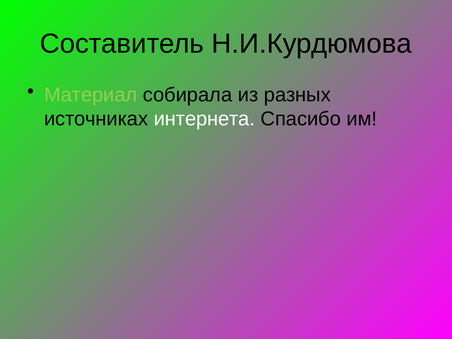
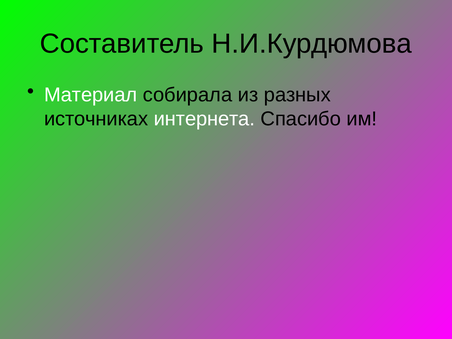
Материал colour: light green -> white (91, 95)
